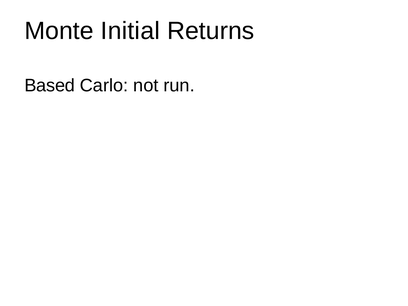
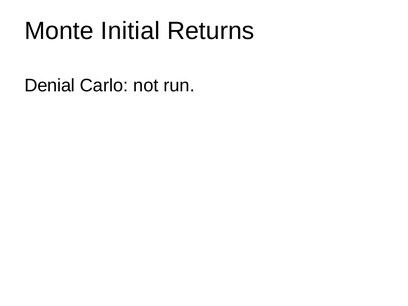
Based: Based -> Denial (50, 86)
